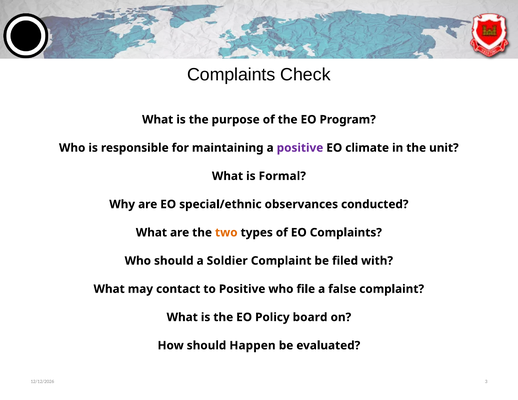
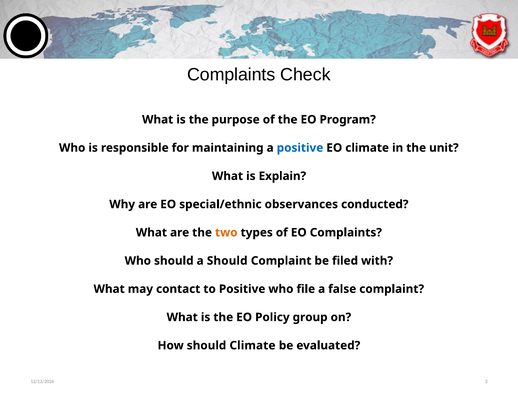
positive colour: purple -> blue (300, 148)
Formal: Formal -> Explain (282, 176)
a Soldier: Soldier -> Should (227, 261)
board: board -> group (310, 317)
should Happen: Happen -> Climate (252, 346)
